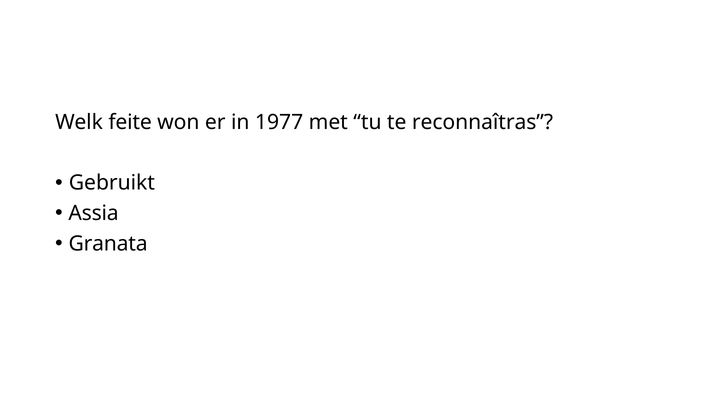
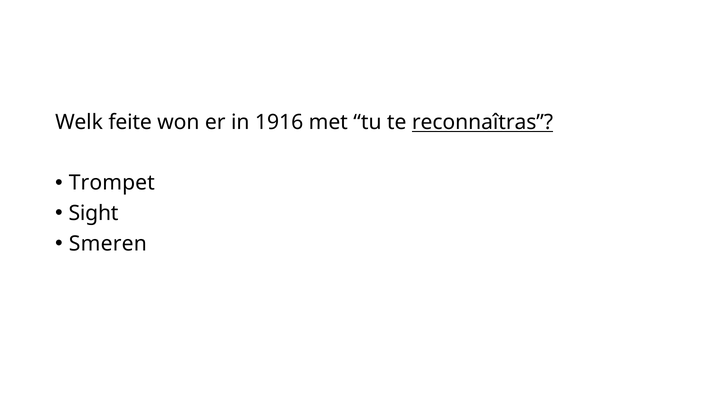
1977: 1977 -> 1916 (279, 122)
reconnaîtras underline: none -> present (482, 122)
Gebruikt: Gebruikt -> Trompet (112, 183)
Assia: Assia -> Sight (94, 213)
Granata: Granata -> Smeren (108, 244)
